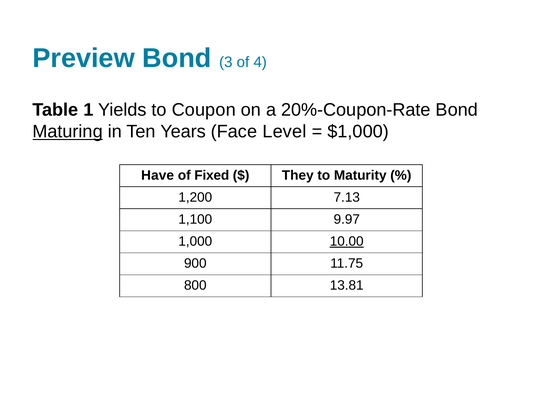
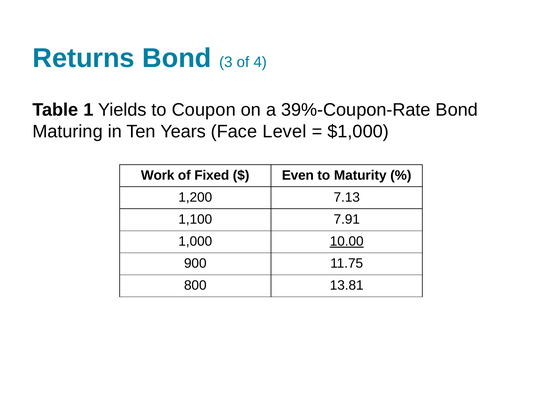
Preview: Preview -> Returns (84, 58)
20%-Coupon-Rate: 20%-Coupon-Rate -> 39%-Coupon-Rate (356, 110)
Maturing underline: present -> none (68, 131)
Have: Have -> Work (158, 175)
They: They -> Even (298, 175)
9.97: 9.97 -> 7.91 (347, 219)
